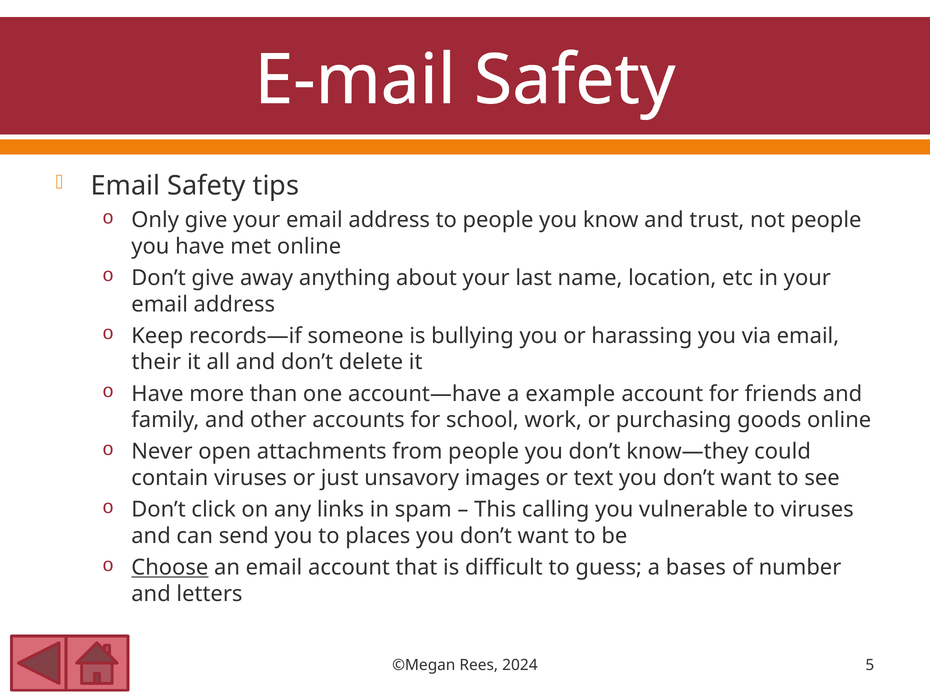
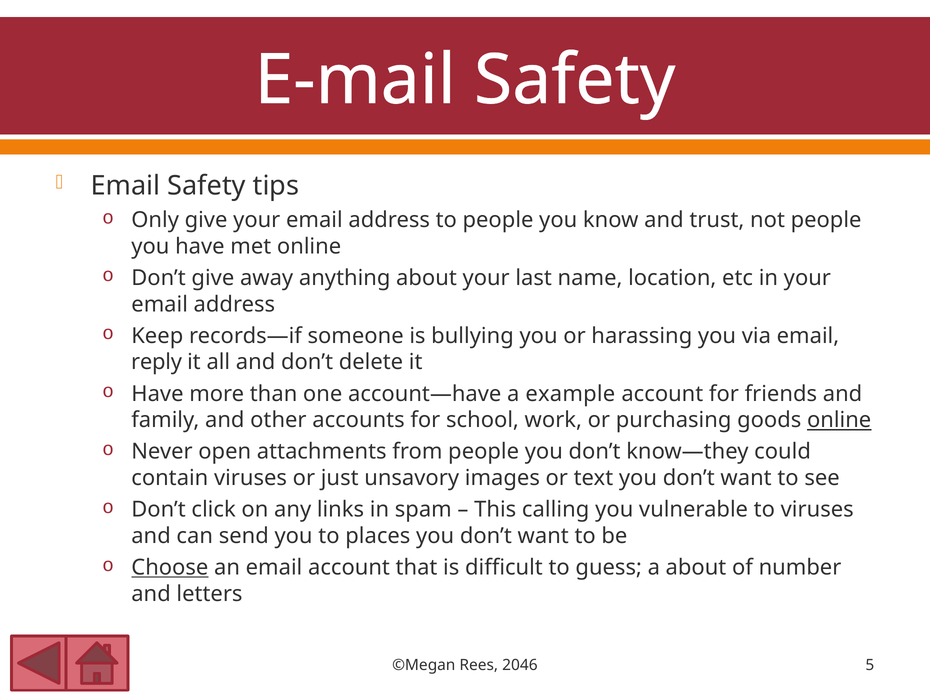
their: their -> reply (157, 362)
online underline: none -> present (839, 420)
a bases: bases -> about (696, 567)
2024: 2024 -> 2046 (520, 665)
